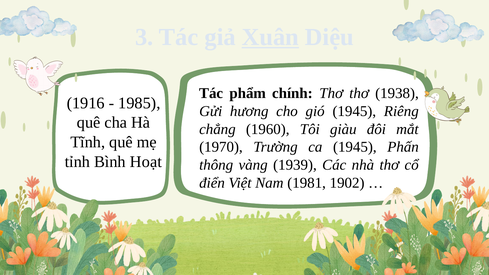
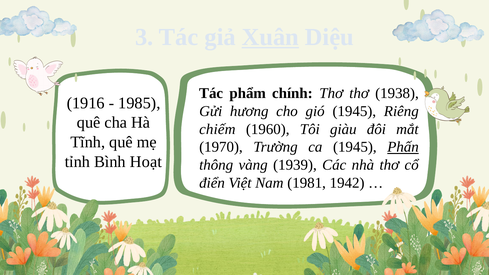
chẳng: chẳng -> chiếm (217, 129)
Phấn underline: none -> present (403, 147)
1902: 1902 -> 1942 (347, 183)
